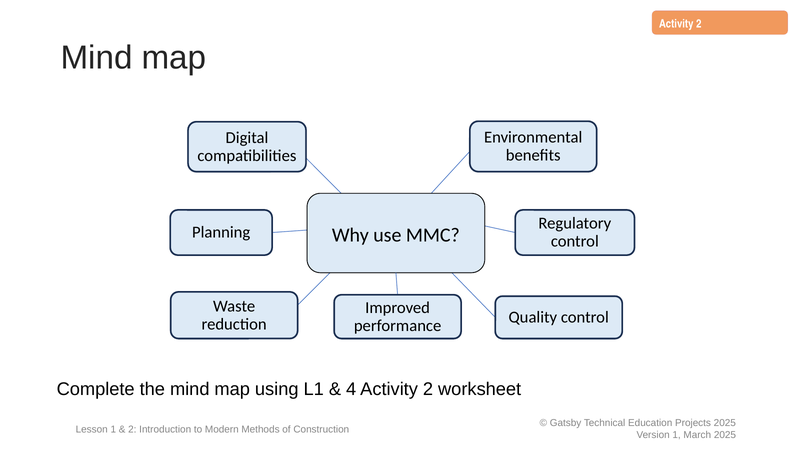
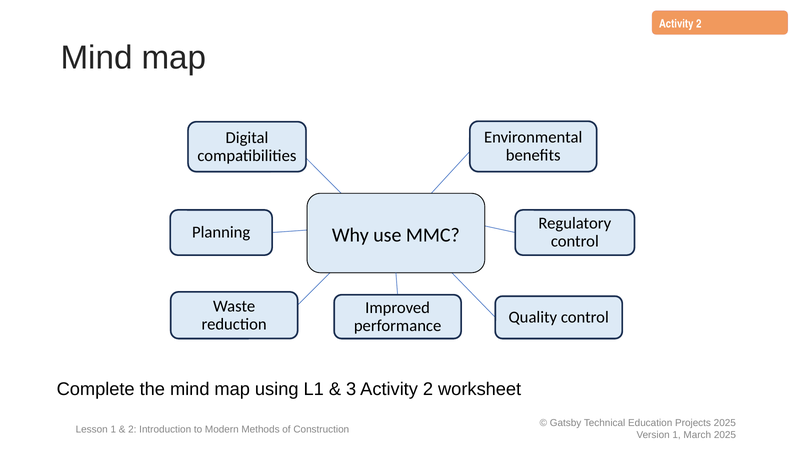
4: 4 -> 3 (351, 389)
